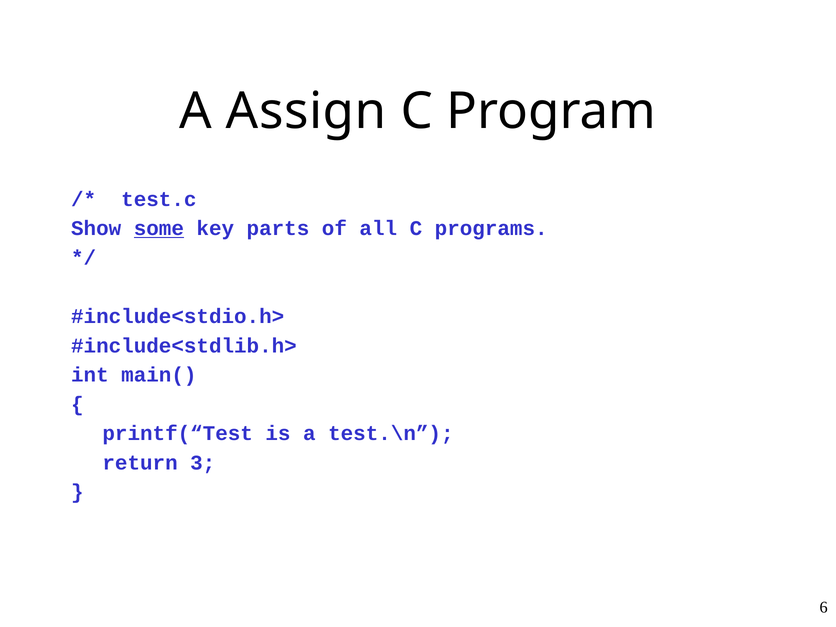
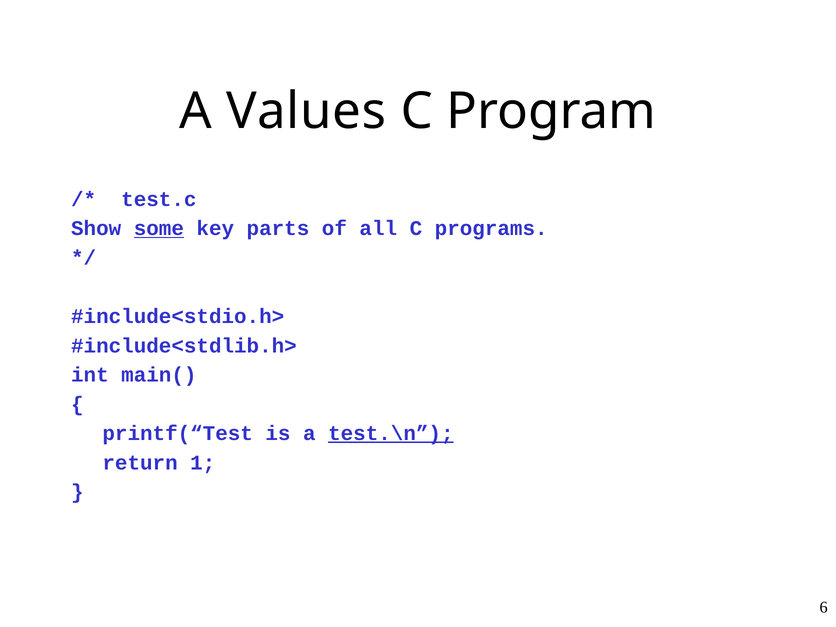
Assign: Assign -> Values (306, 112)
test.\n underline: none -> present (391, 433)
3: 3 -> 1 (203, 463)
